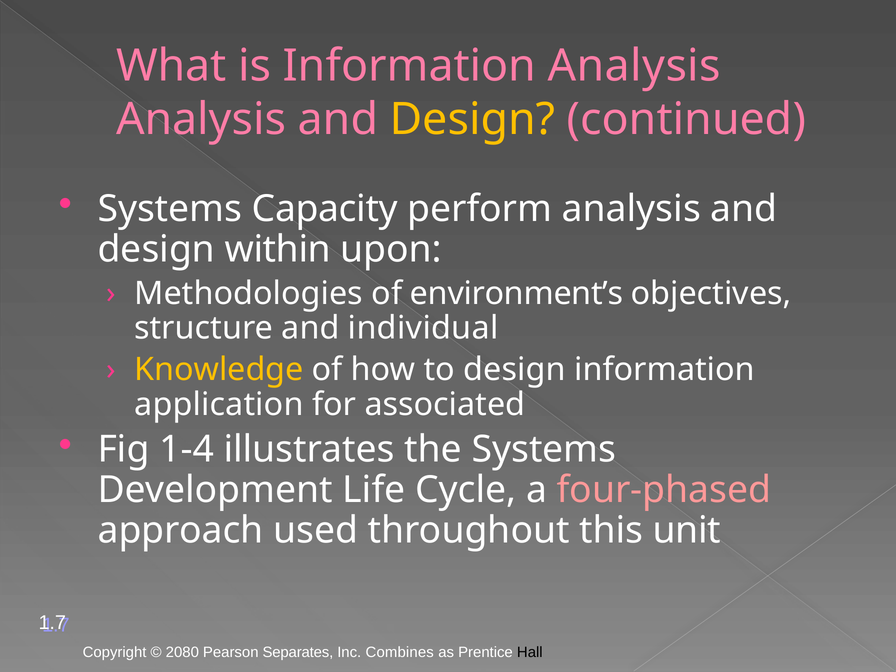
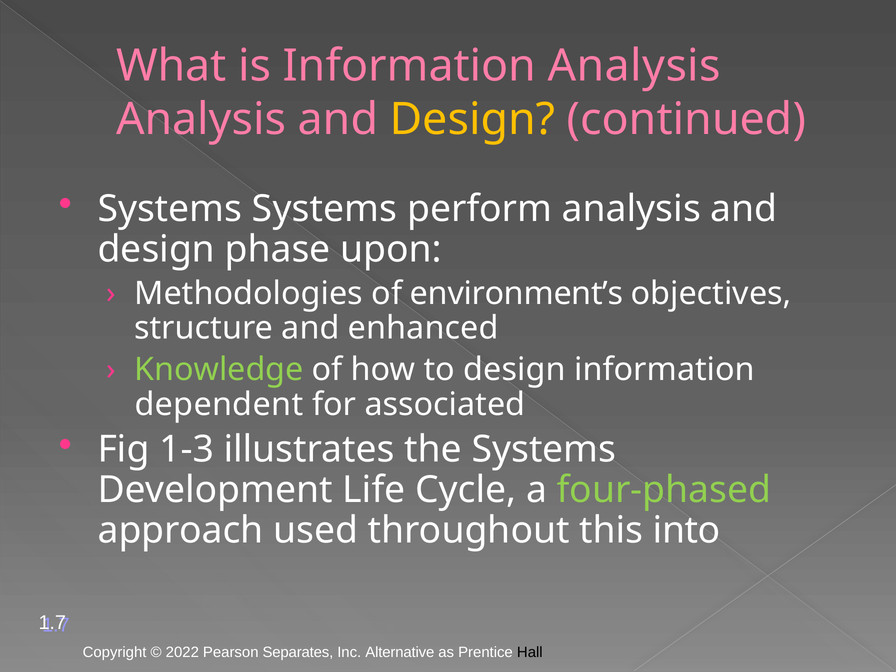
Systems Capacity: Capacity -> Systems (325, 209)
within: within -> phase (278, 249)
individual: individual -> enhanced (423, 328)
Knowledge colour: yellow -> light green (219, 370)
application: application -> dependent (219, 405)
1-4: 1-4 -> 1-3 (187, 450)
four-phased colour: pink -> light green (664, 490)
unit: unit -> into (687, 530)
2080: 2080 -> 2022 (182, 652)
Combines: Combines -> Alternative (400, 652)
